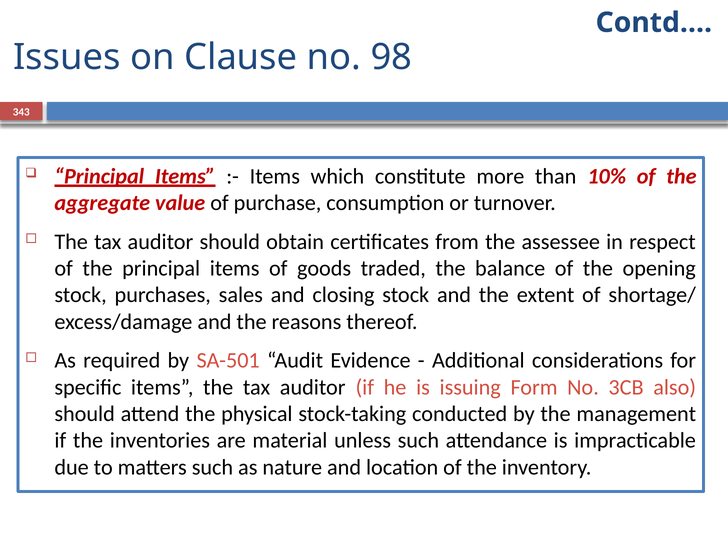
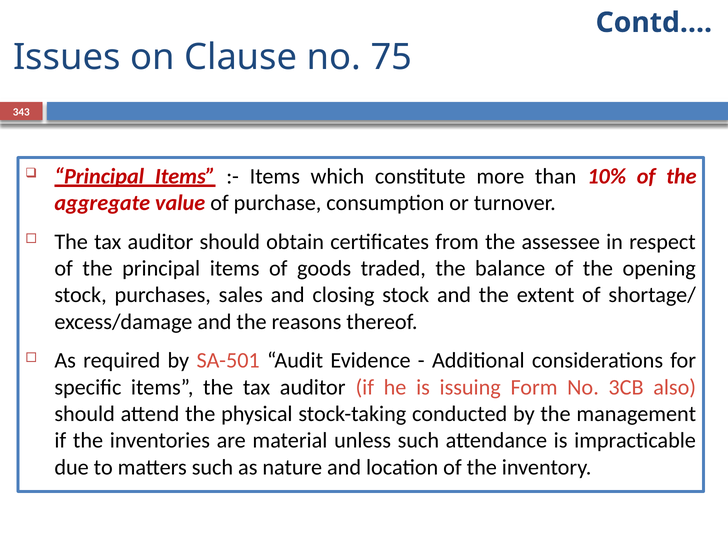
98: 98 -> 75 (391, 57)
